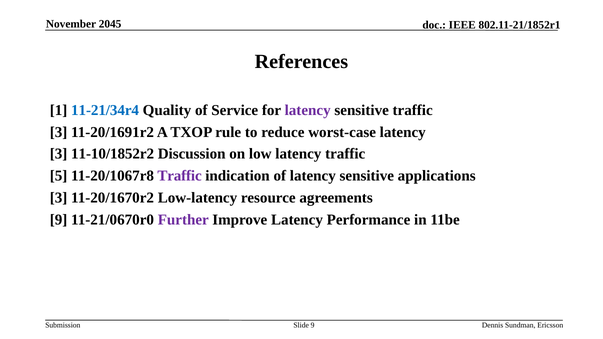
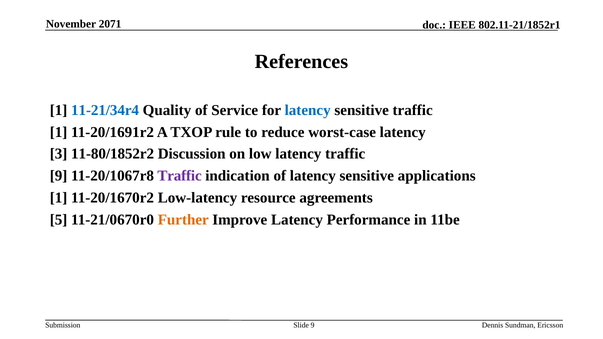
2045: 2045 -> 2071 (110, 24)
latency colour: purple -> blue (308, 110)
3: 3 -> 1 (59, 132)
11-10/1852r2: 11-10/1852r2 -> 11-80/1852r2 (113, 154)
5: 5 -> 9 (59, 176)
3: 3 -> 1 (59, 198)
9: 9 -> 5 (59, 220)
Further colour: purple -> orange (183, 220)
